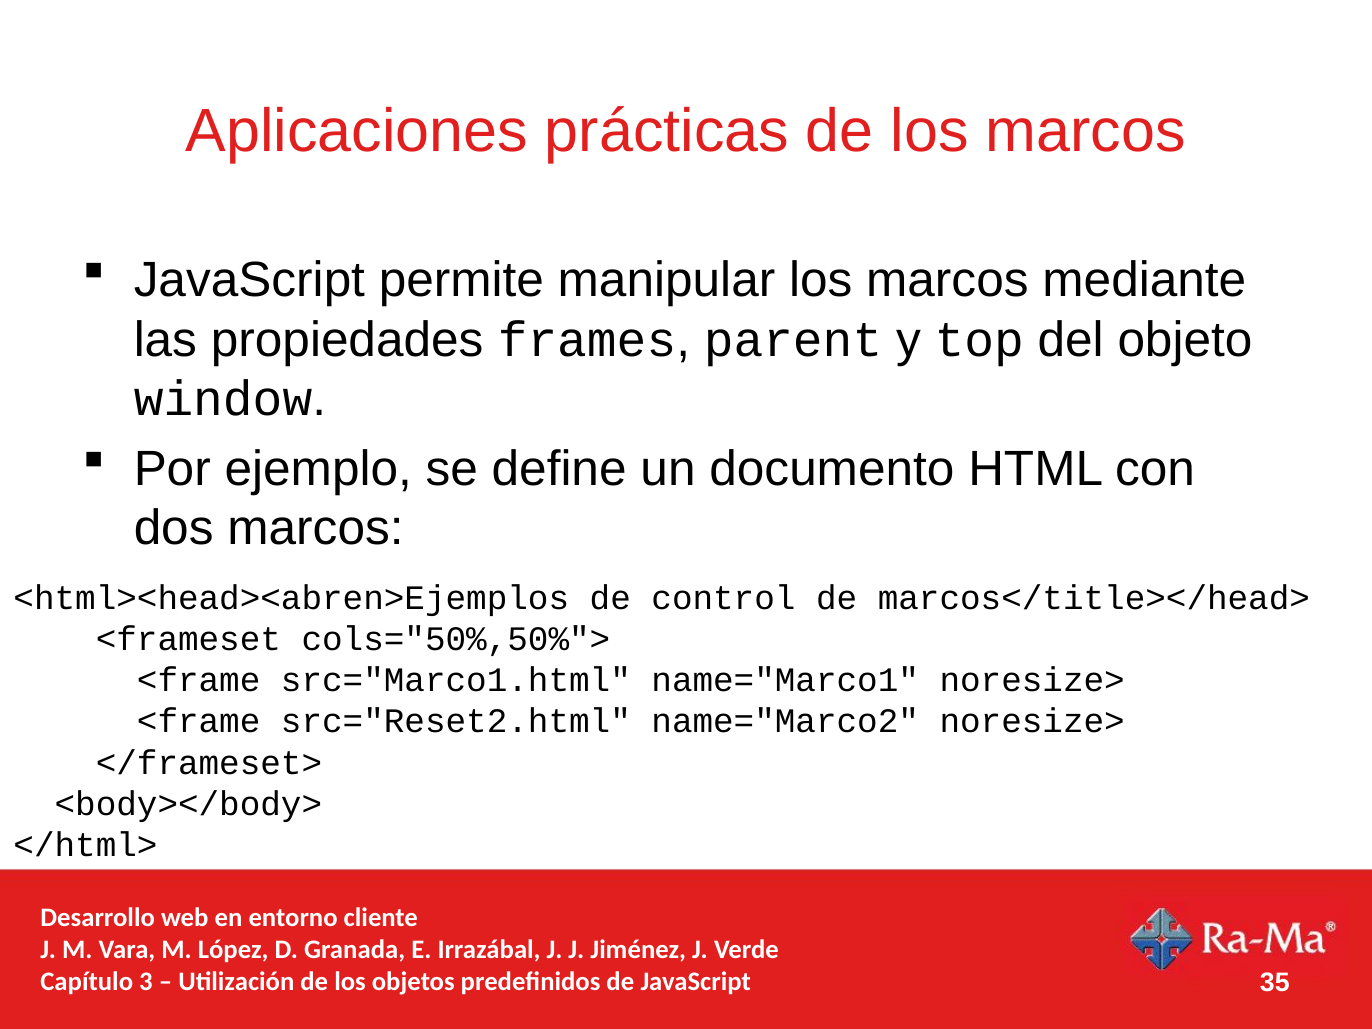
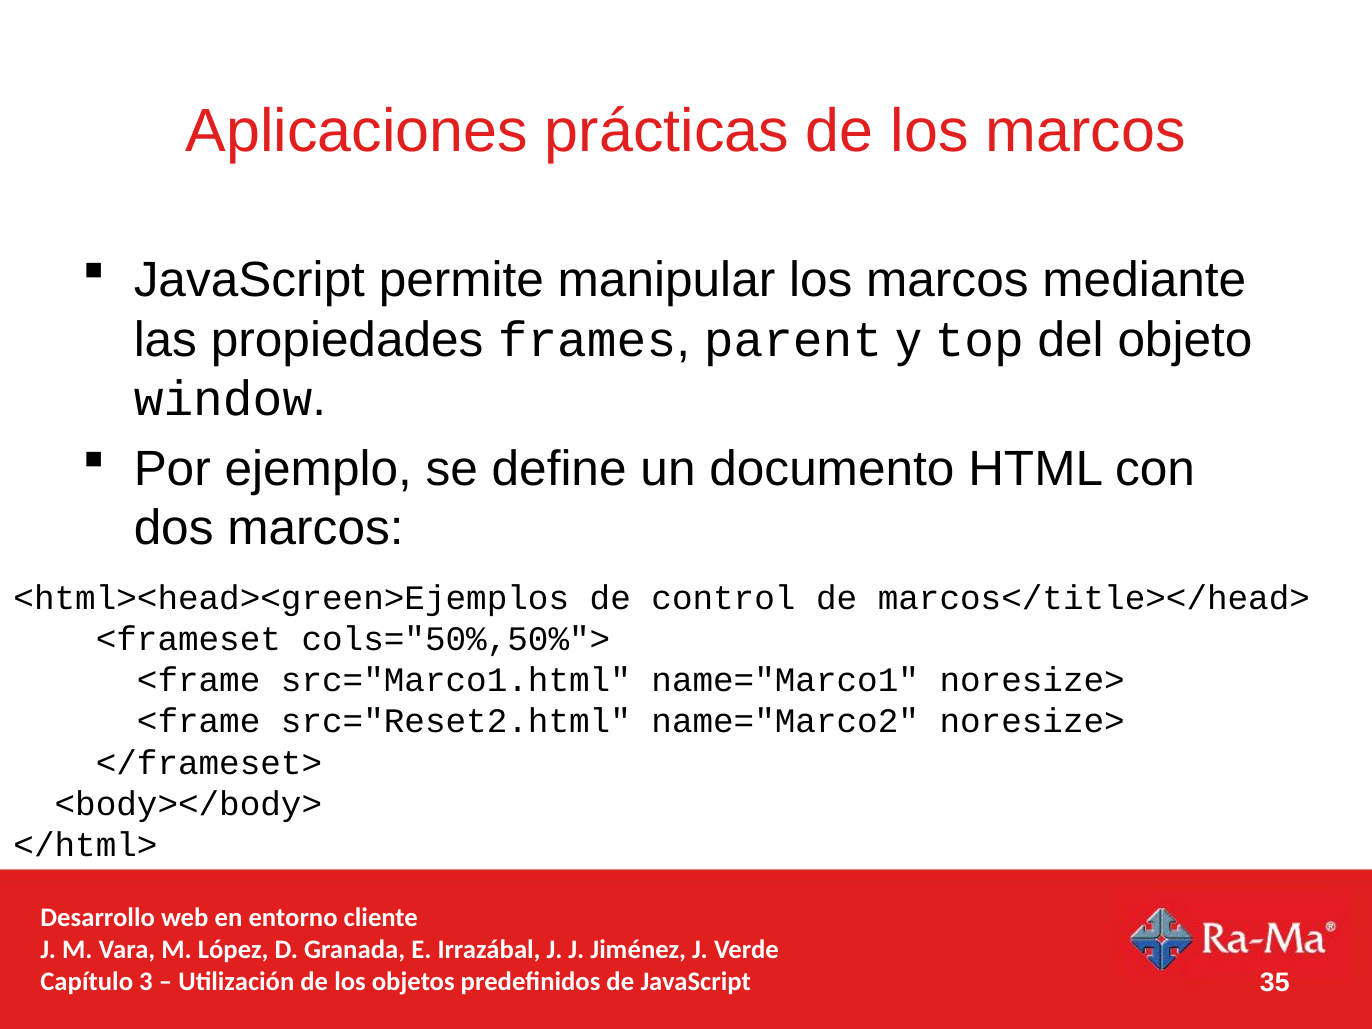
<html><head><abren>Ejemplos: <html><head><abren>Ejemplos -> <html><head><green>Ejemplos (291, 598)
